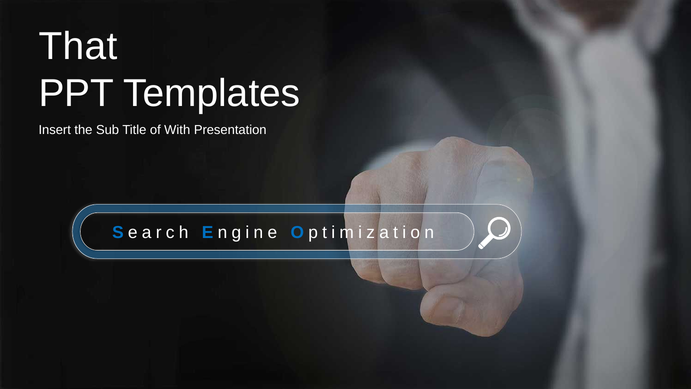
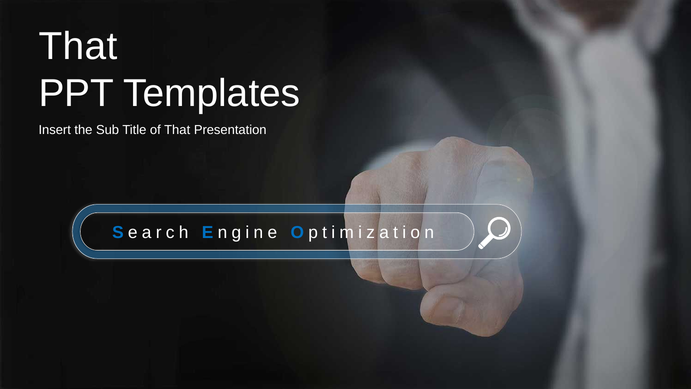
of With: With -> That (177, 130)
